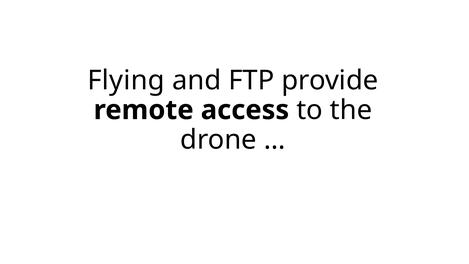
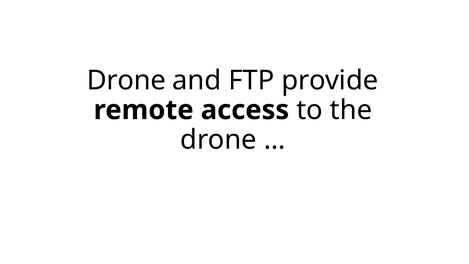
Flying: Flying -> Drone (126, 80)
